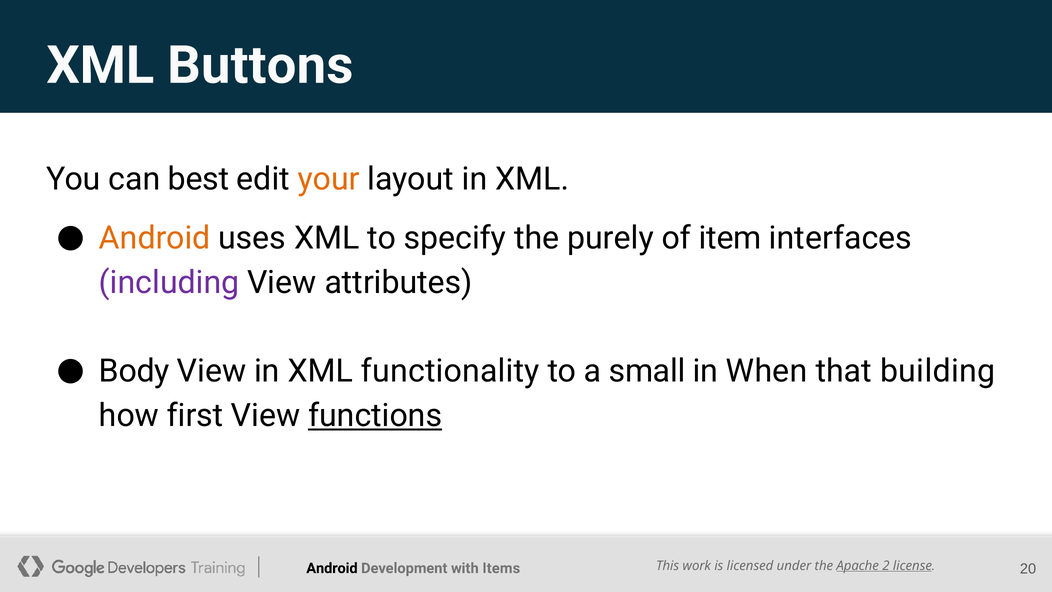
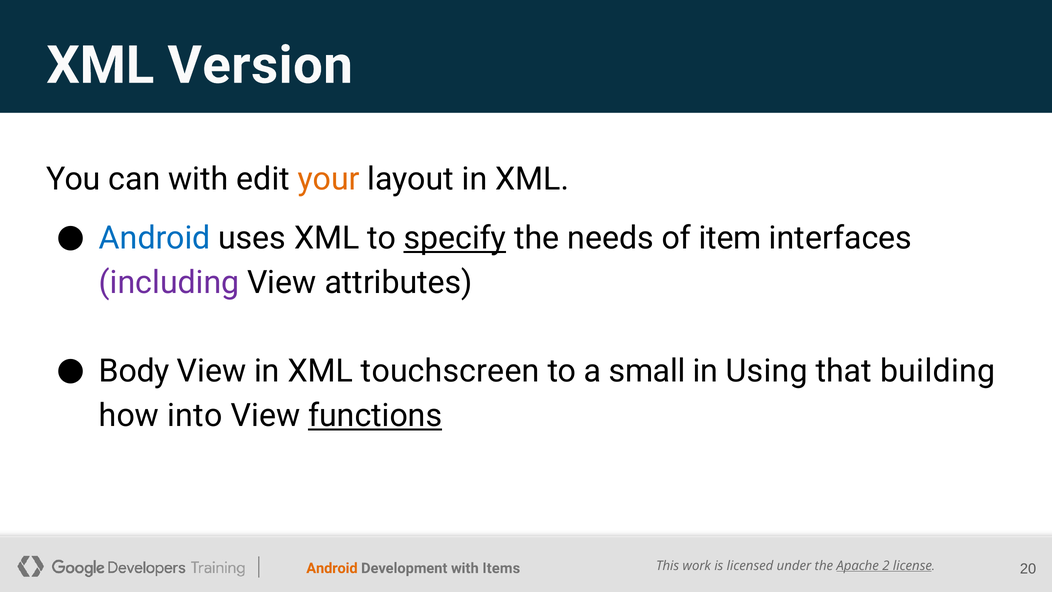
Buttons: Buttons -> Version (260, 65)
can best: best -> with (198, 179)
Android colour: orange -> blue (155, 238)
specify underline: none -> present (455, 238)
purely: purely -> needs (611, 238)
functionality: functionality -> touchscreen (450, 371)
When: When -> Using (767, 371)
first: first -> into (195, 415)
Android colour: black -> orange (332, 568)
